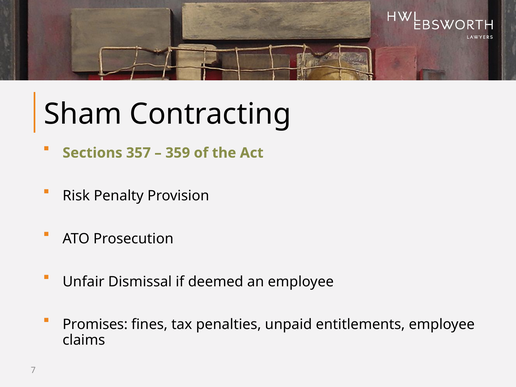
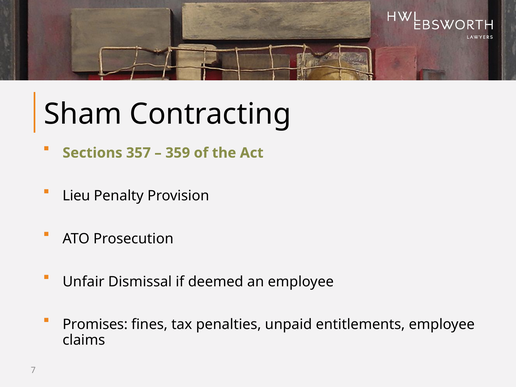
Risk: Risk -> Lieu (76, 196)
